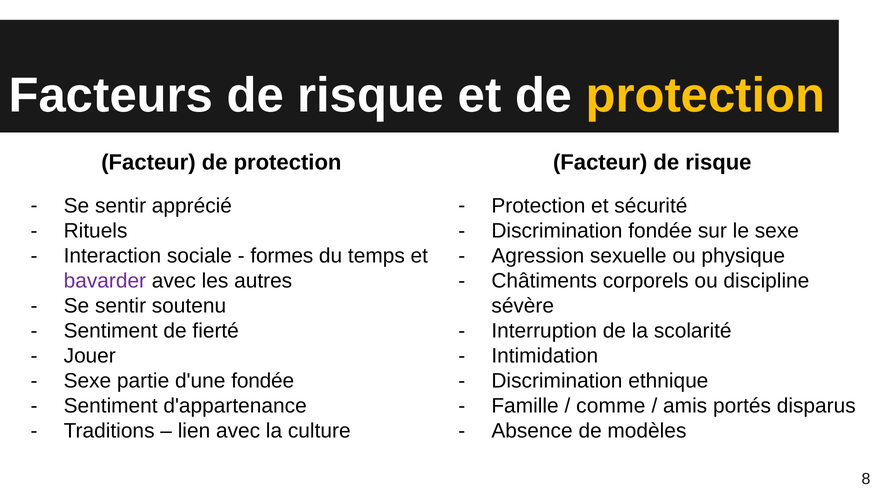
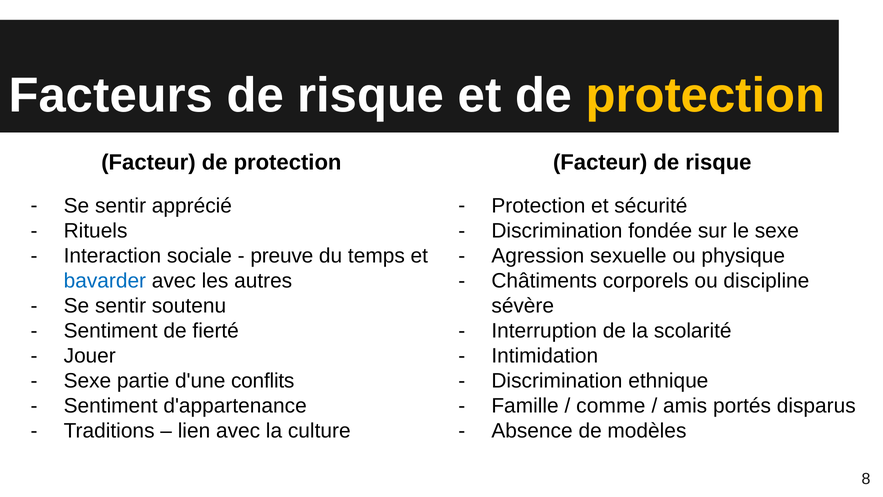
formes: formes -> preuve (282, 256)
bavarder colour: purple -> blue (105, 281)
d'une fondée: fondée -> conflits (263, 381)
